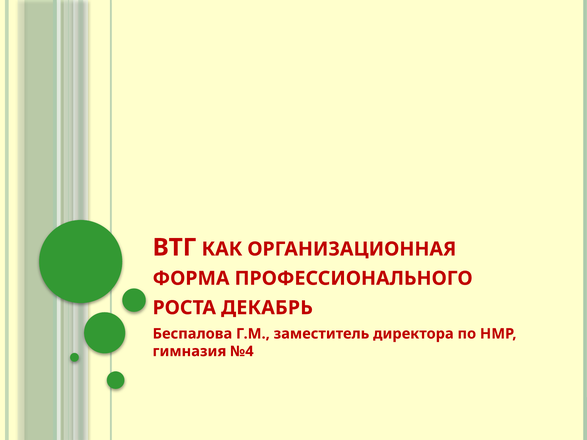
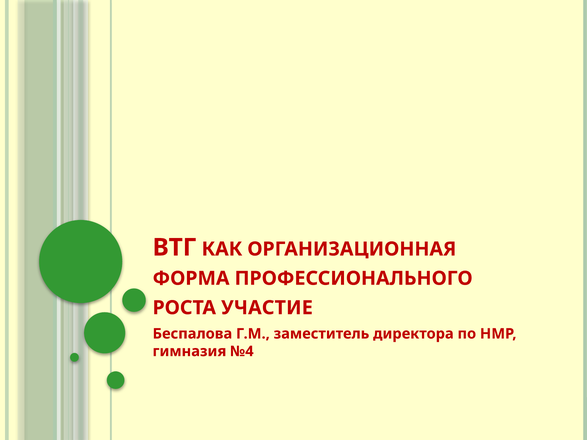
ДЕКАБРЬ: ДЕКАБРЬ -> УЧАСТИЕ (267, 308)
